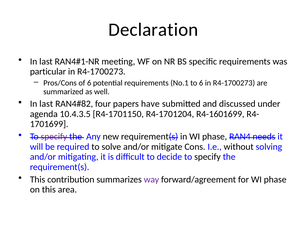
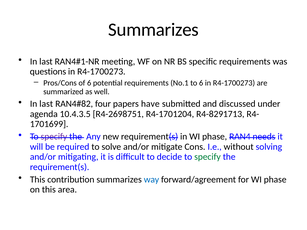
Declaration: Declaration -> Summarizes (154, 30)
particular: particular -> questions (48, 72)
R4-1701150: R4-1701150 -> R4-2698751 (118, 114)
R4-1601699: R4-1601699 -> R4-8291713 (220, 114)
specify colour: black -> green (207, 157)
way colour: purple -> blue (151, 180)
